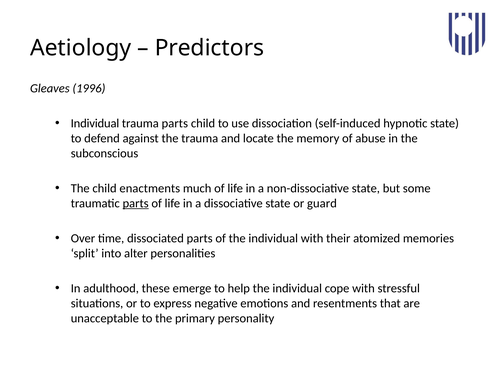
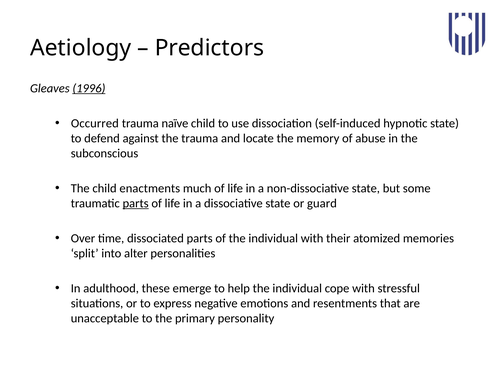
1996 underline: none -> present (89, 89)
Individual: Individual -> Occurred (95, 124)
trauma parts: parts -> naïve (175, 124)
